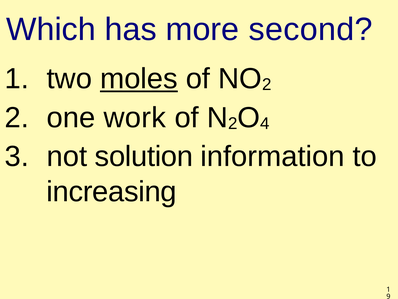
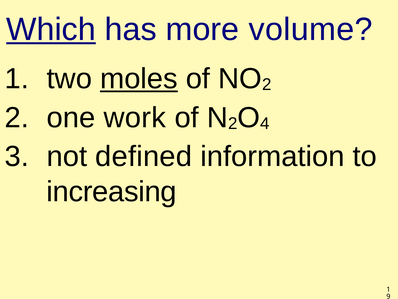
Which underline: none -> present (51, 29)
second: second -> volume (311, 29)
solution: solution -> defined (144, 156)
